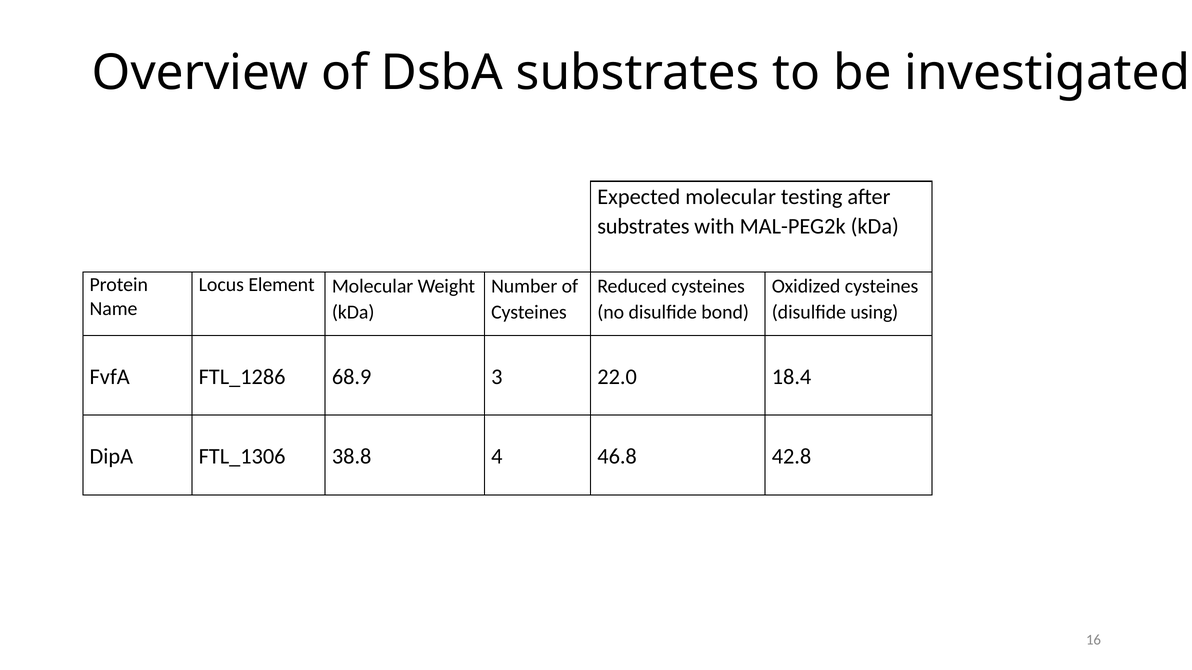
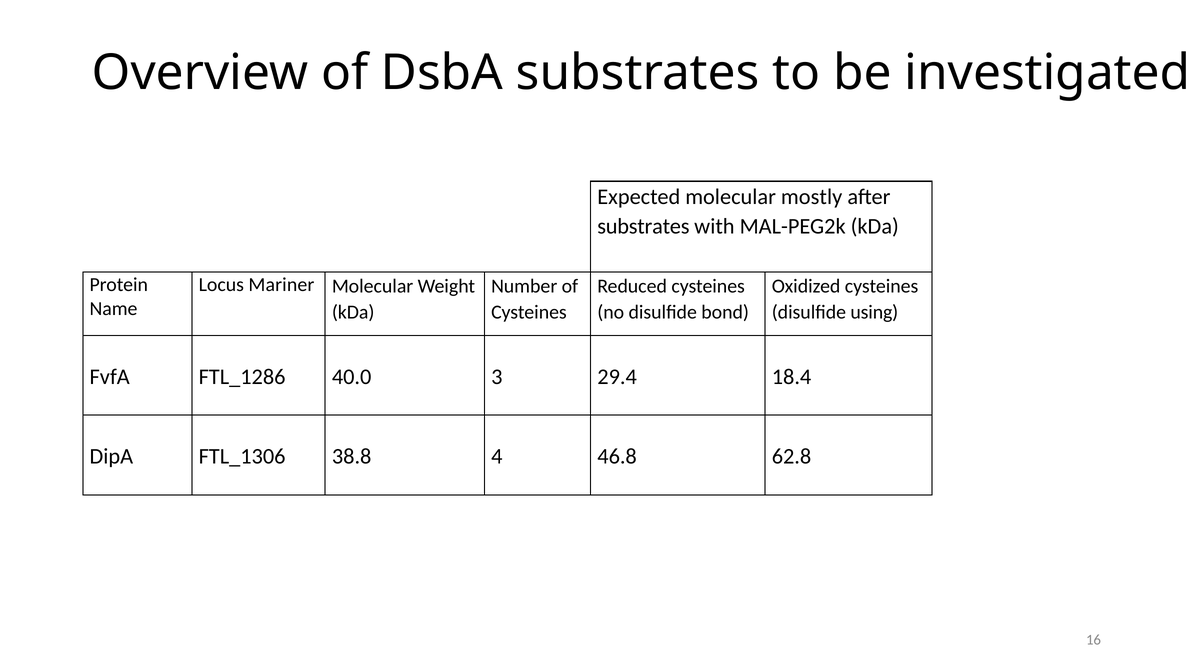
testing: testing -> mostly (812, 197)
Element: Element -> Mariner (281, 285)
68.9: 68.9 -> 40.0 (352, 377)
22.0: 22.0 -> 29.4 (617, 377)
42.8: 42.8 -> 62.8 (792, 457)
